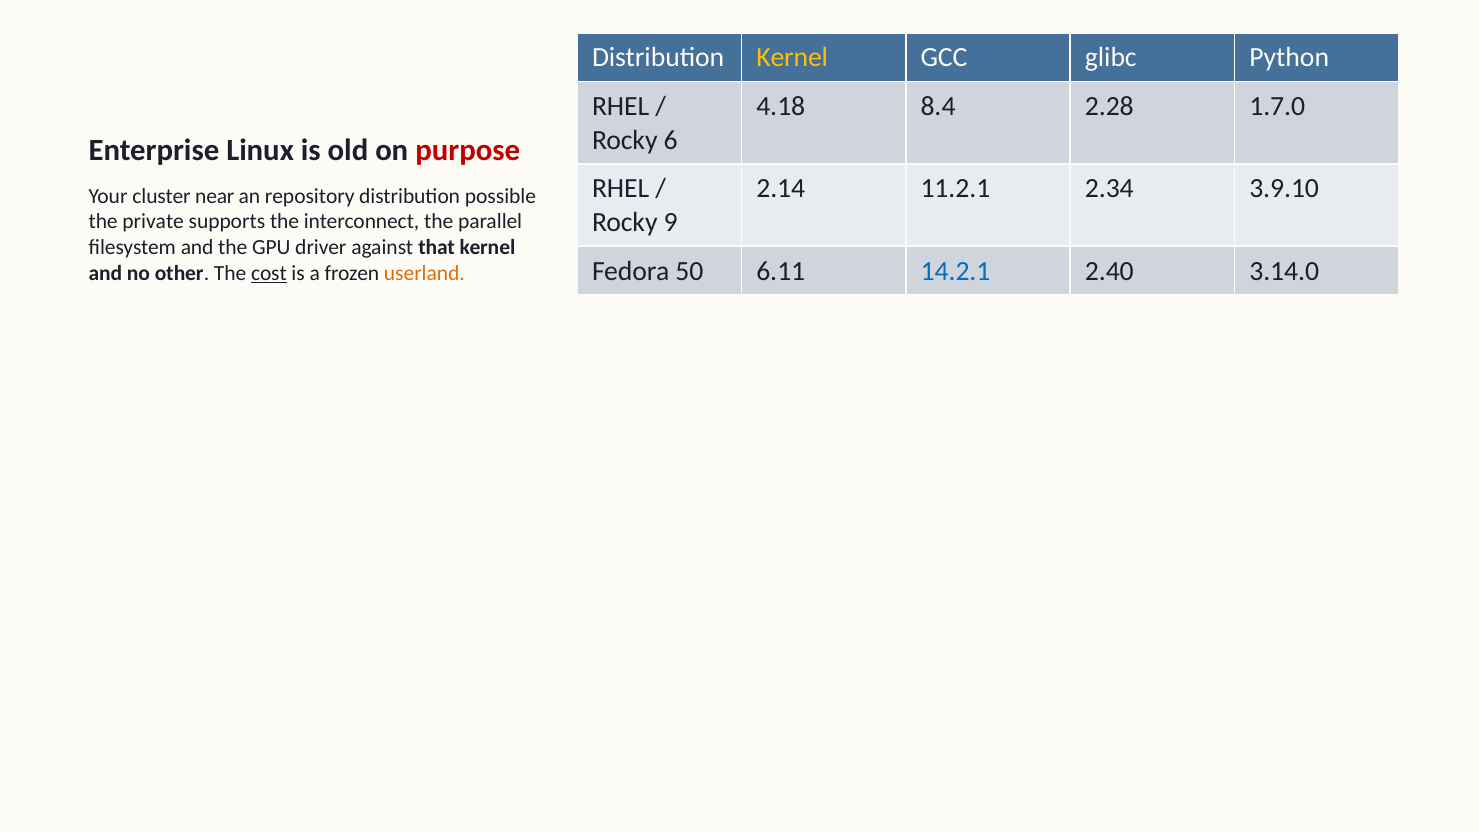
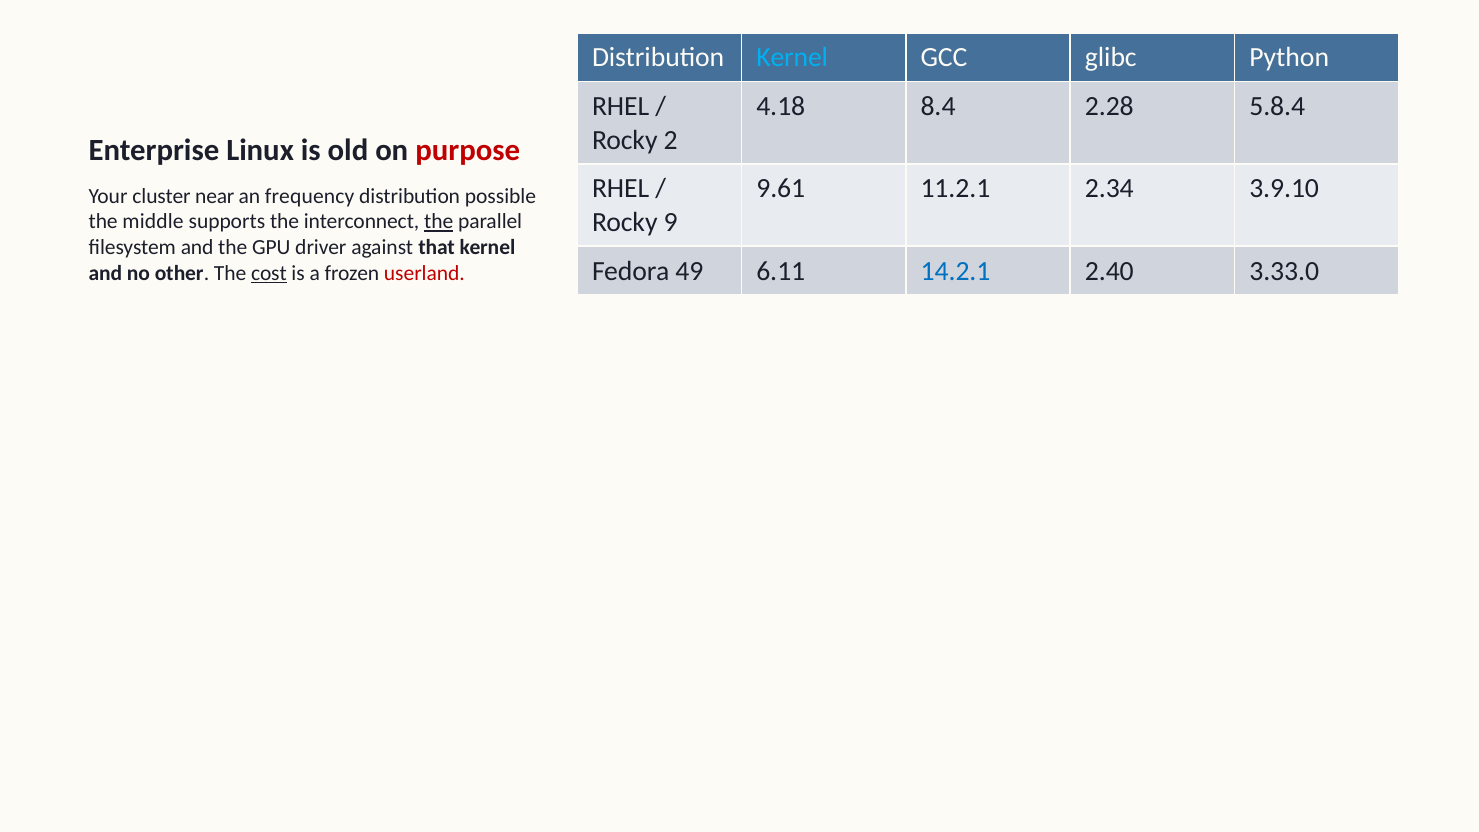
Kernel colour: yellow -> light blue (792, 57)
1.7.0: 1.7.0 -> 5.8.4 (1277, 106)
6: 6 -> 2 (671, 140)
2.14: 2.14 -> 9.61 (781, 188)
repository: repository -> frequency (310, 196)
private: private -> middle (153, 222)
the underline: none -> present (439, 222)
50: 50 -> 49 (689, 271)
3.14.0: 3.14.0 -> 3.33.0 (1284, 271)
userland colour: orange -> red (424, 273)
